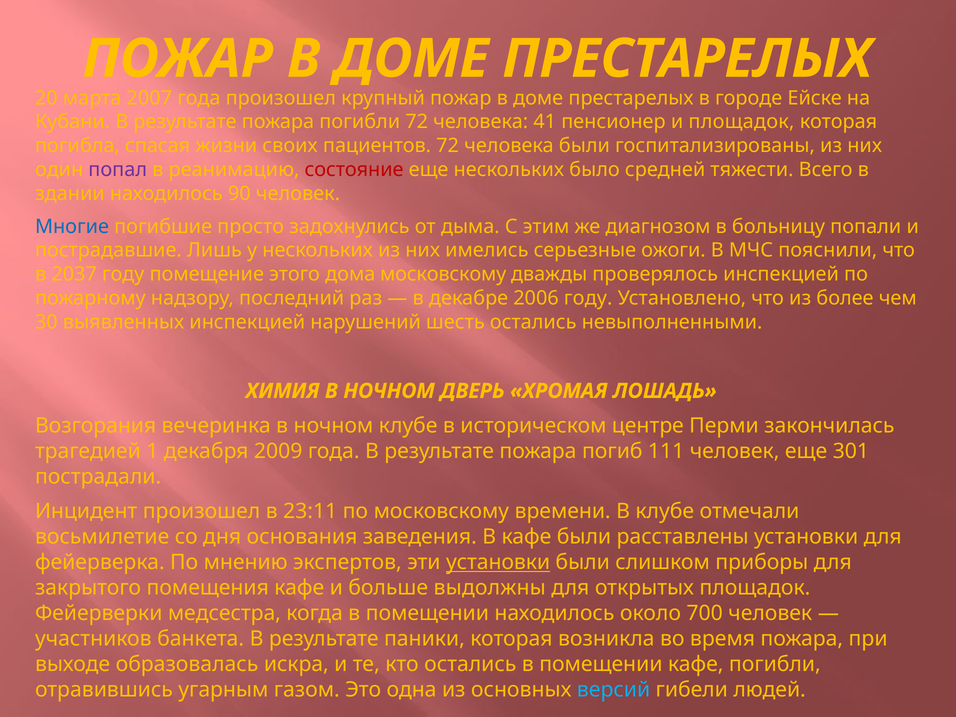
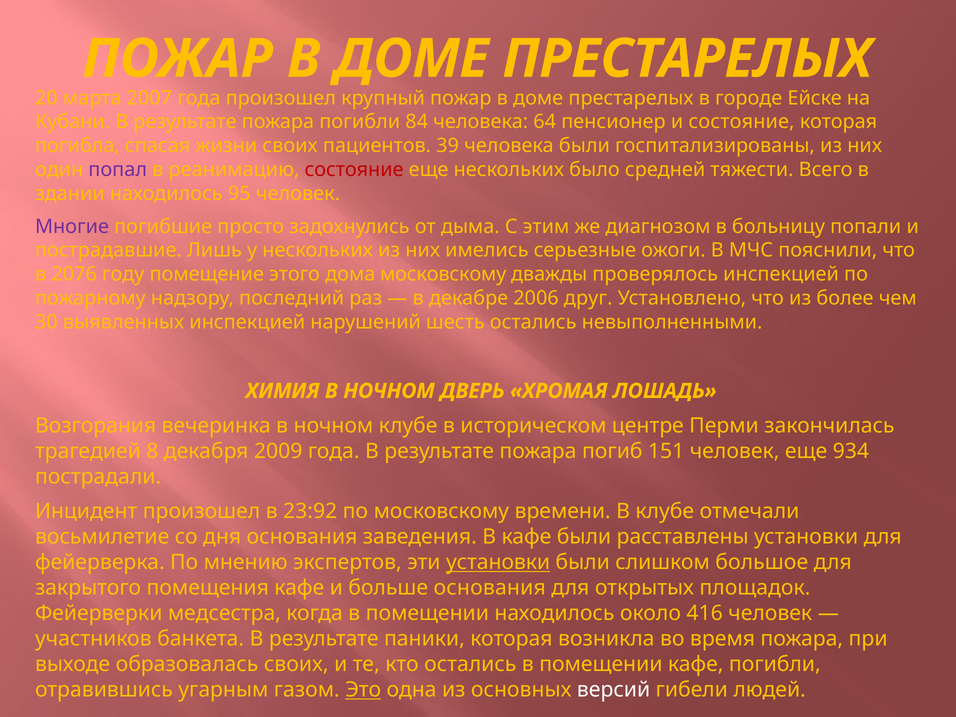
погибли 72: 72 -> 84 (417, 122)
41: 41 -> 64 (545, 122)
и площадок: площадок -> состояние (741, 122)
пациентов 72: 72 -> 39 (448, 146)
90: 90 -> 95 (239, 194)
Многие colour: blue -> purple (72, 227)
2037: 2037 -> 2076 (74, 274)
2006 году: году -> друг (588, 298)
1: 1 -> 8 (152, 451)
111: 111 -> 151 (666, 451)
301: 301 -> 934 (851, 451)
23:11: 23:11 -> 23:92 (310, 511)
приборы: приборы -> большое (762, 562)
больше выдолжны: выдолжны -> основания (490, 588)
700: 700 -> 416 (705, 613)
образовалась искра: искра -> своих (296, 664)
Это underline: none -> present (363, 690)
версий colour: light blue -> white (614, 690)
